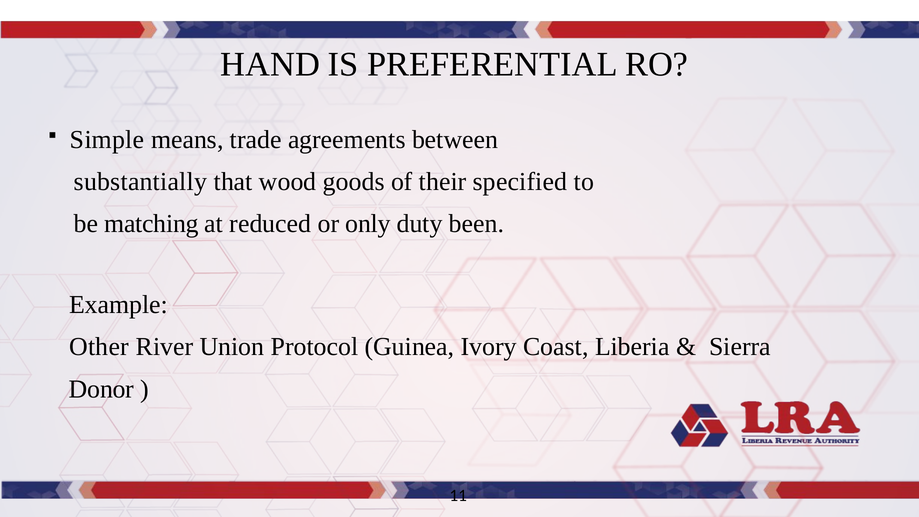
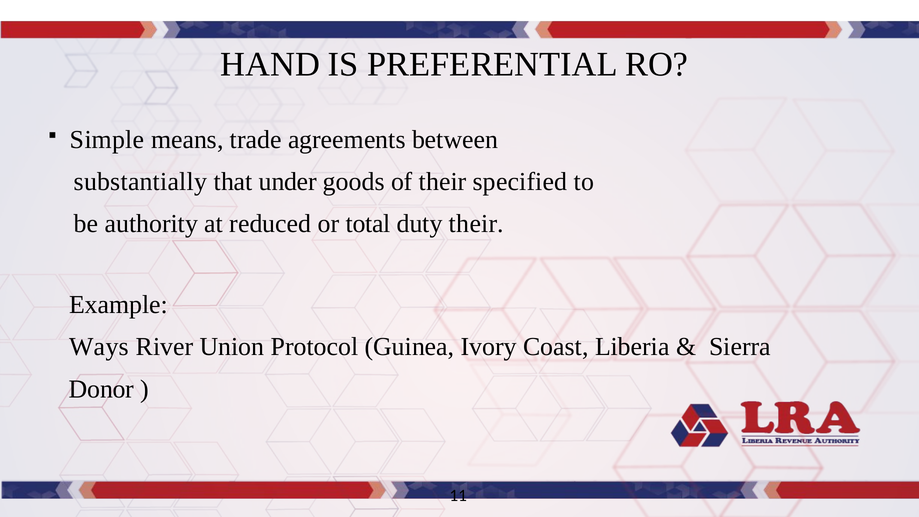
wood: wood -> under (288, 182)
matching: matching -> authority (151, 224)
only: only -> total (368, 224)
duty been: been -> their (476, 224)
Other: Other -> Ways (99, 347)
